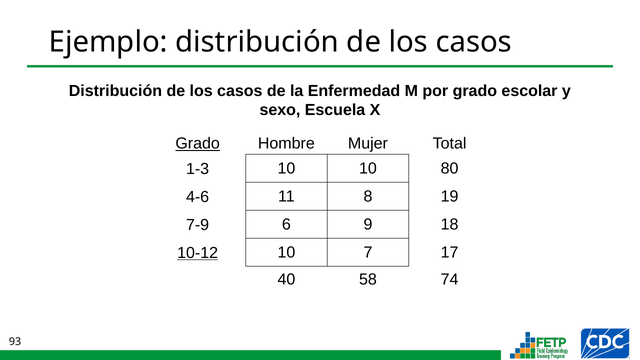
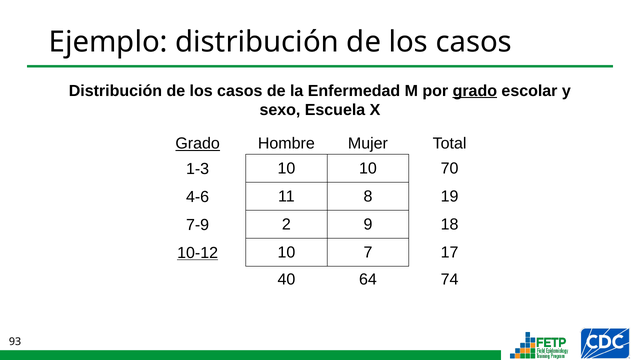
grado underline: none -> present (475, 91)
80: 80 -> 70 (450, 169)
6: 6 -> 2 (286, 225)
58: 58 -> 64 (368, 279)
